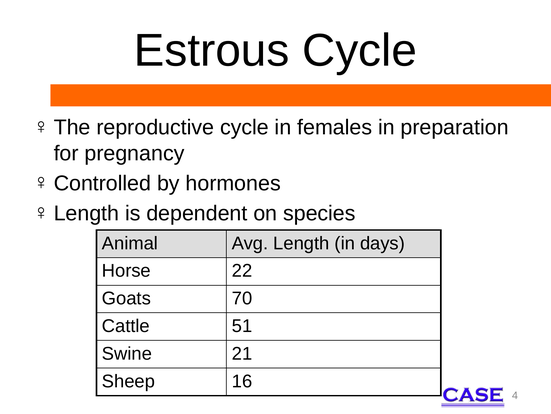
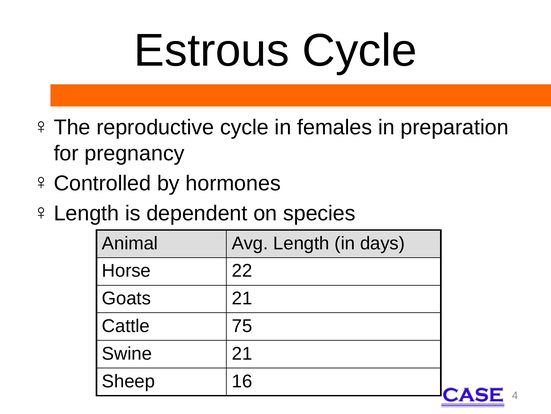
Goats 70: 70 -> 21 (242, 298)
51: 51 -> 75 (242, 326)
